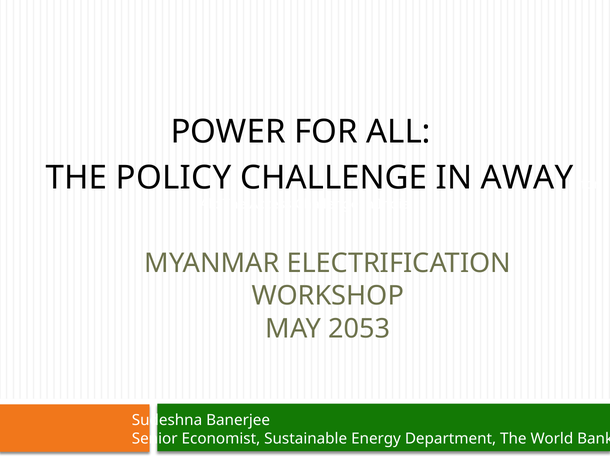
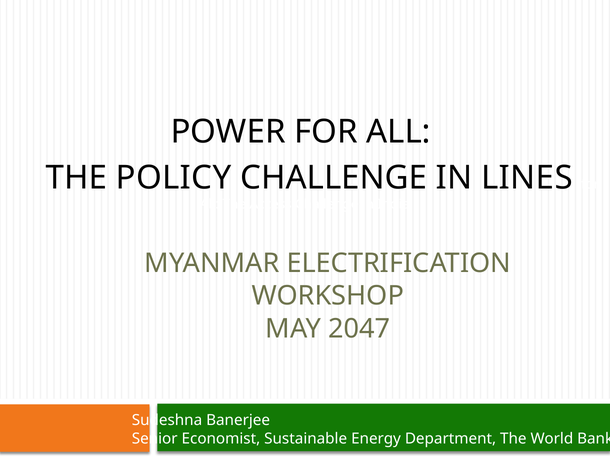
AWAY: AWAY -> LINES (527, 177)
2053: 2053 -> 2047 (359, 328)
